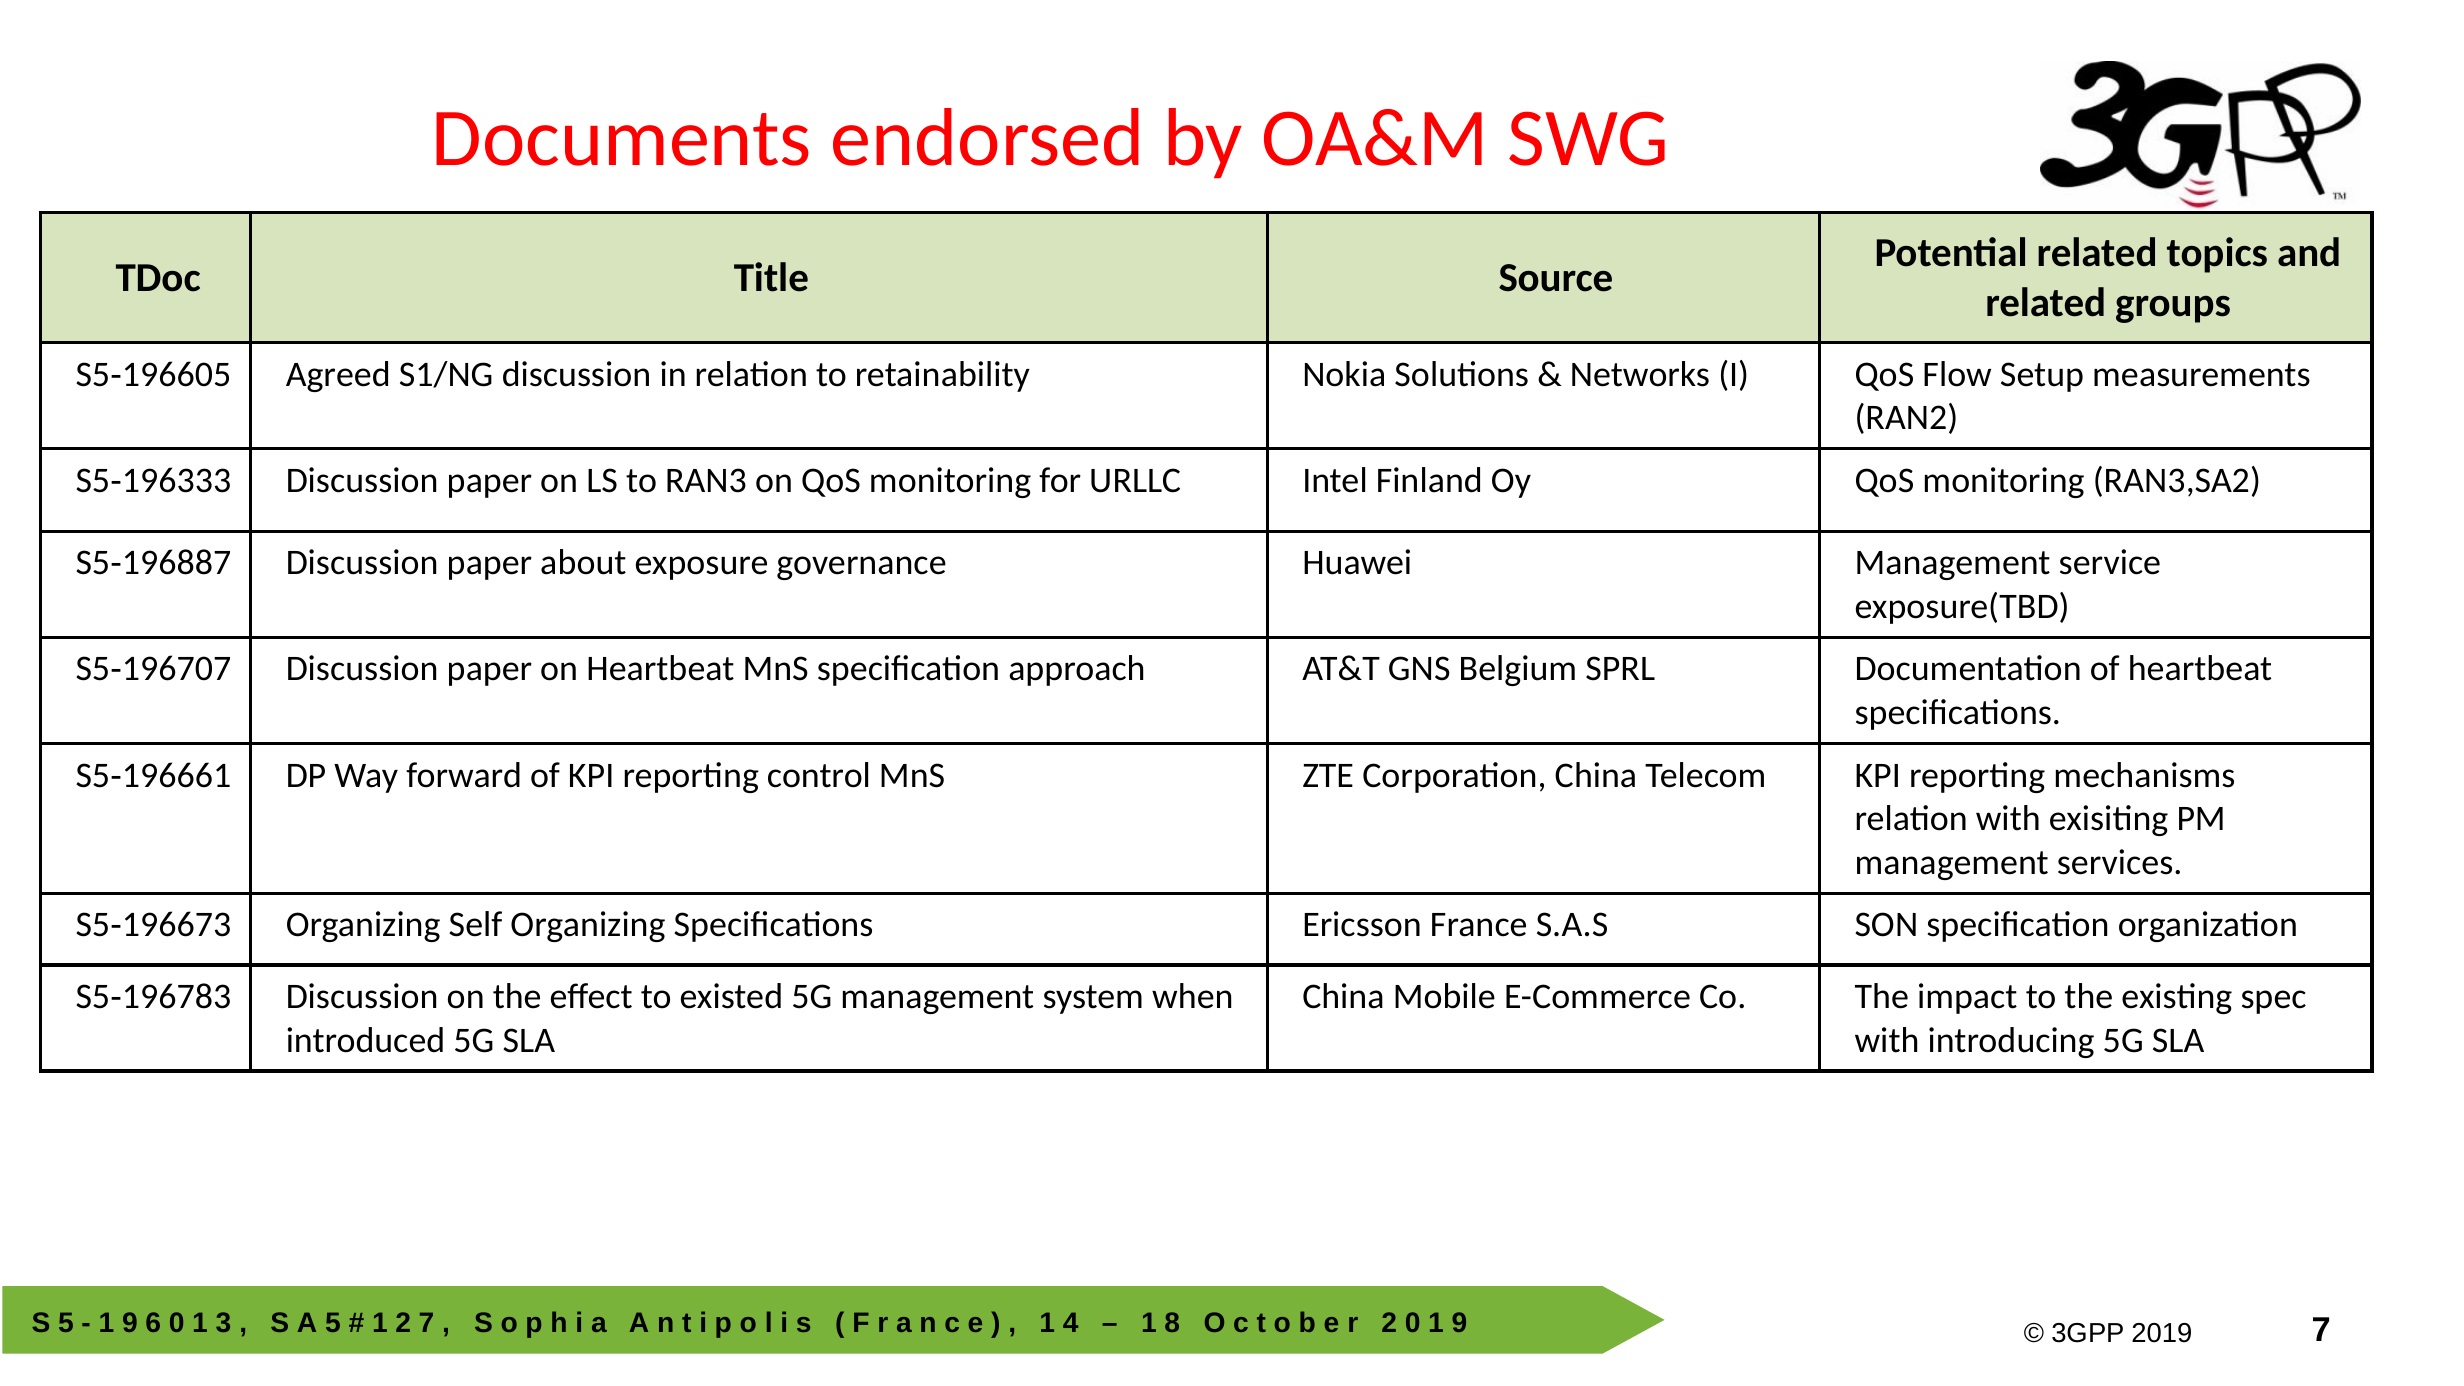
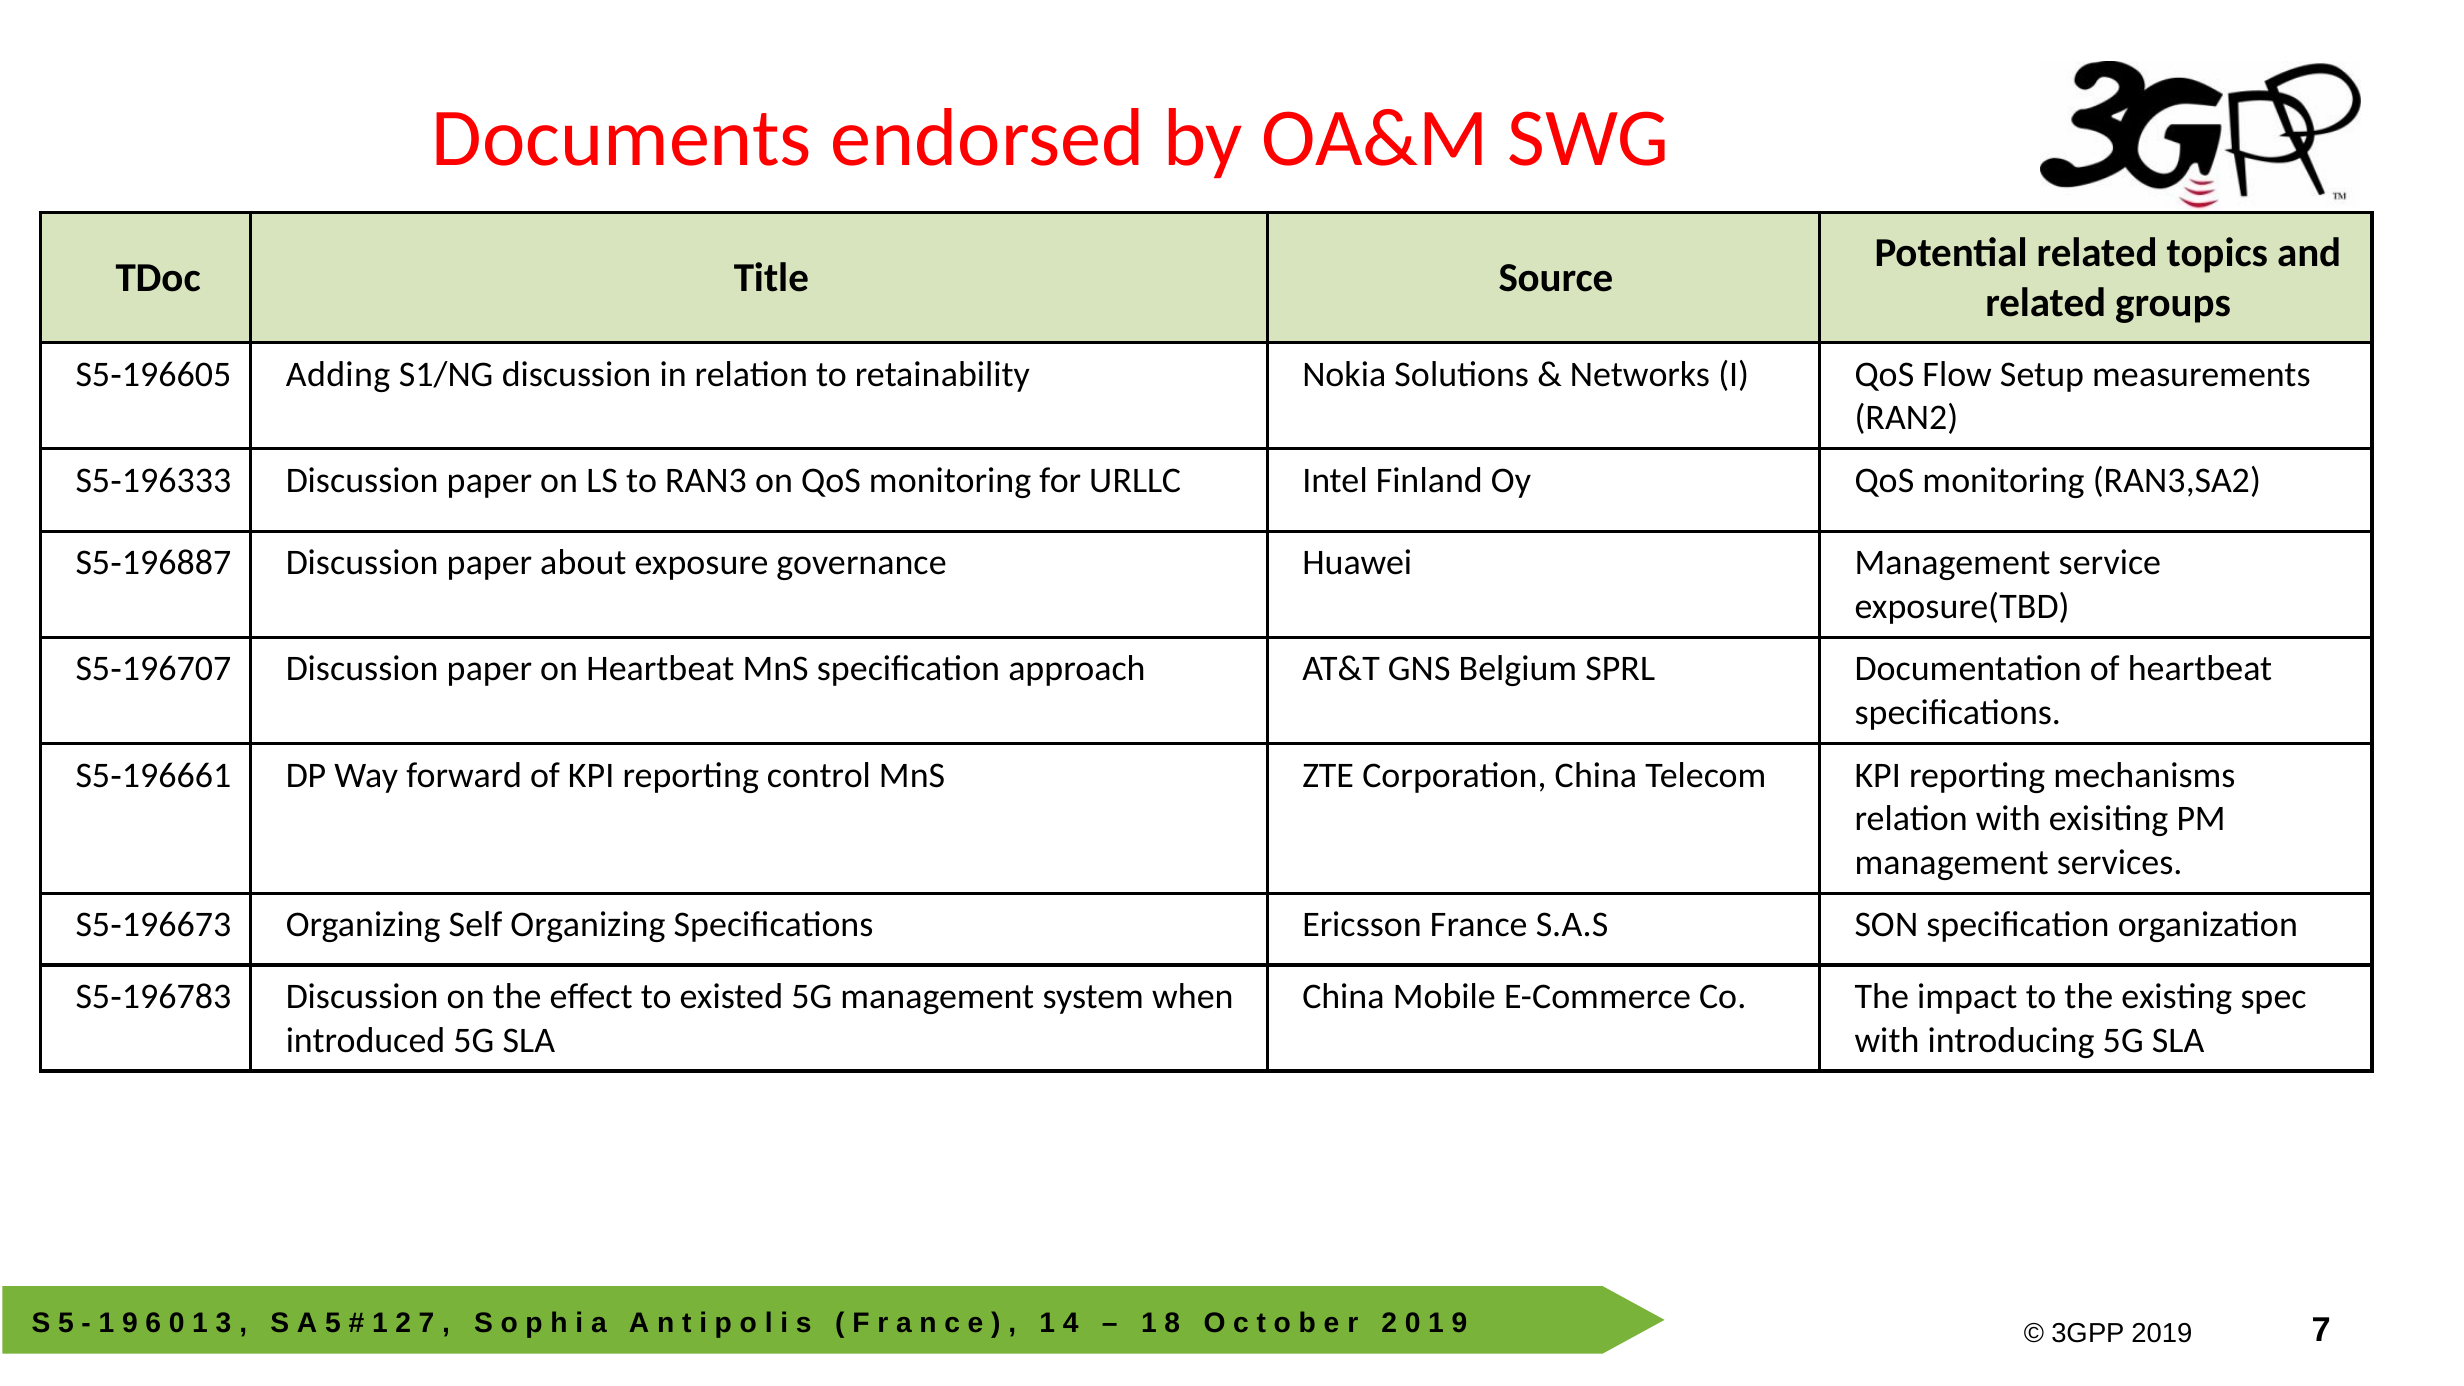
Agreed: Agreed -> Adding (338, 374)
